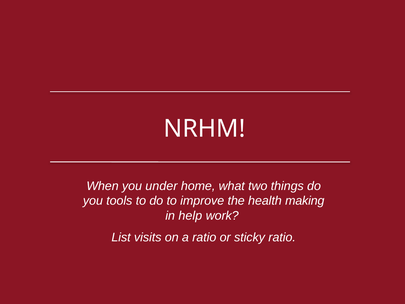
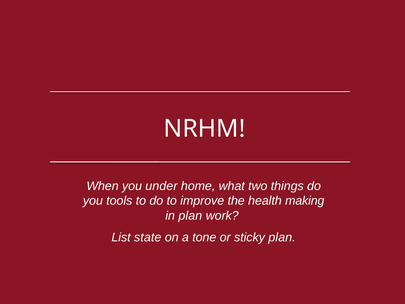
in help: help -> plan (190, 216)
visits: visits -> state (148, 237)
a ratio: ratio -> tone (204, 237)
sticky ratio: ratio -> plan (282, 237)
